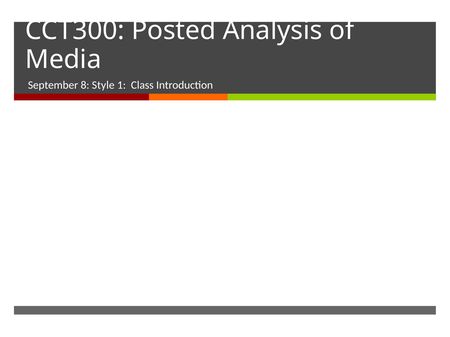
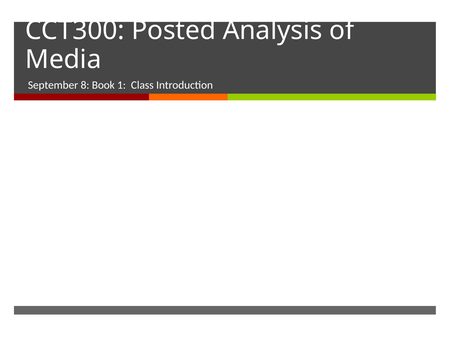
Style: Style -> Book (103, 85)
